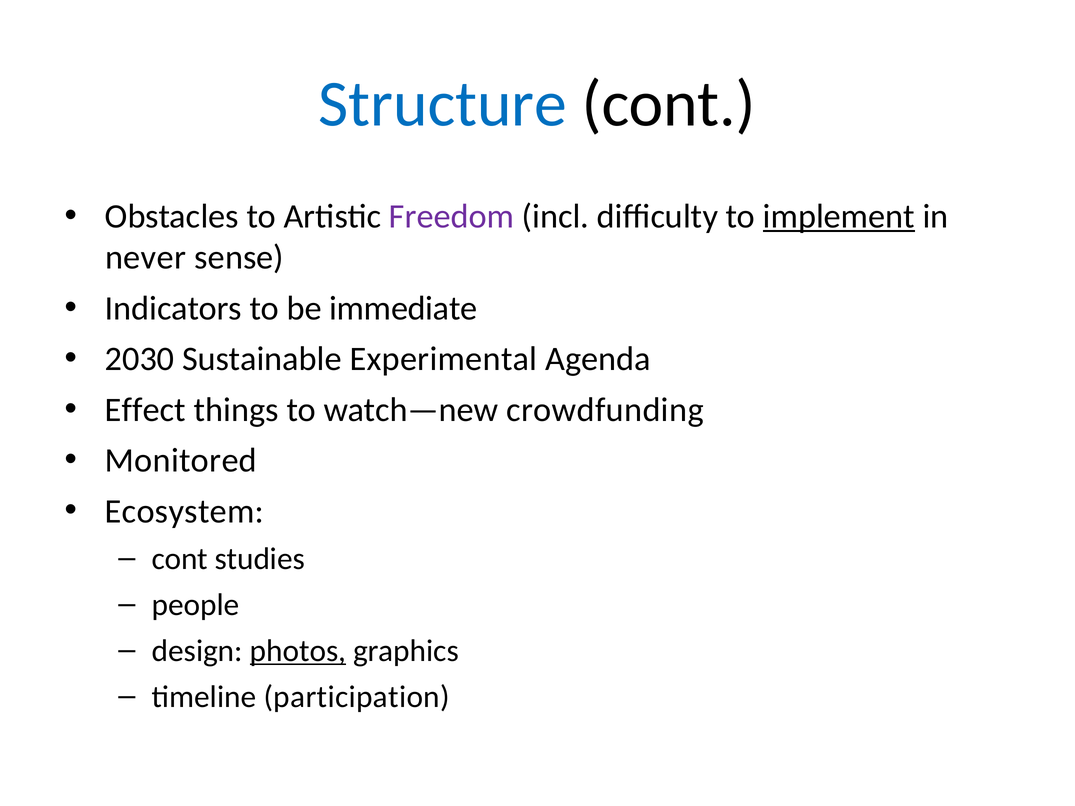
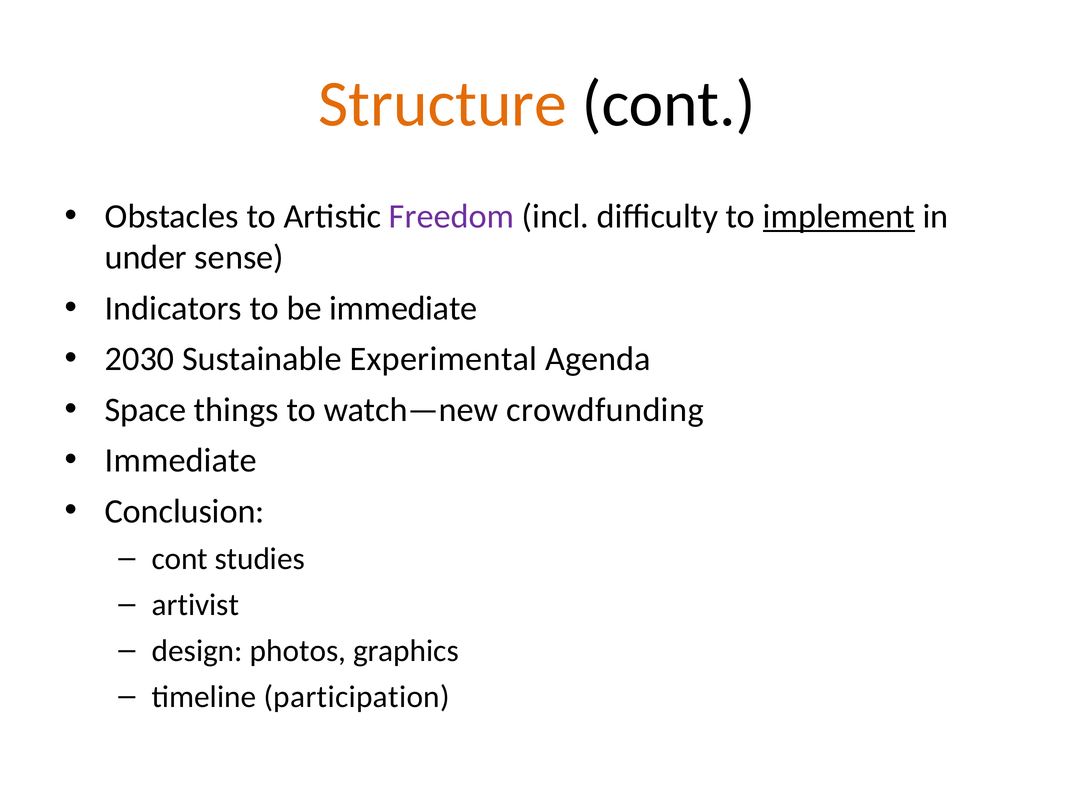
Structure colour: blue -> orange (443, 104)
never: never -> under (146, 258)
Effect: Effect -> Space (145, 410)
Monitored: Monitored -> Immediate (181, 461)
Ecosystem: Ecosystem -> Conclusion (185, 511)
people: people -> artivist (196, 605)
photos underline: present -> none (298, 651)
